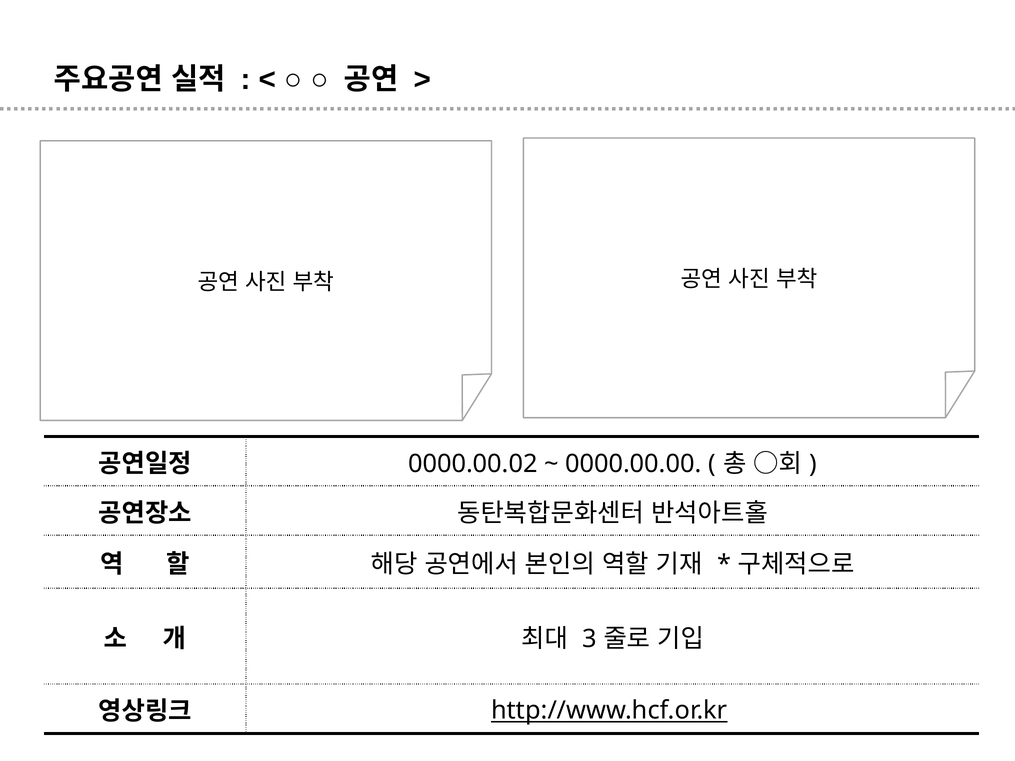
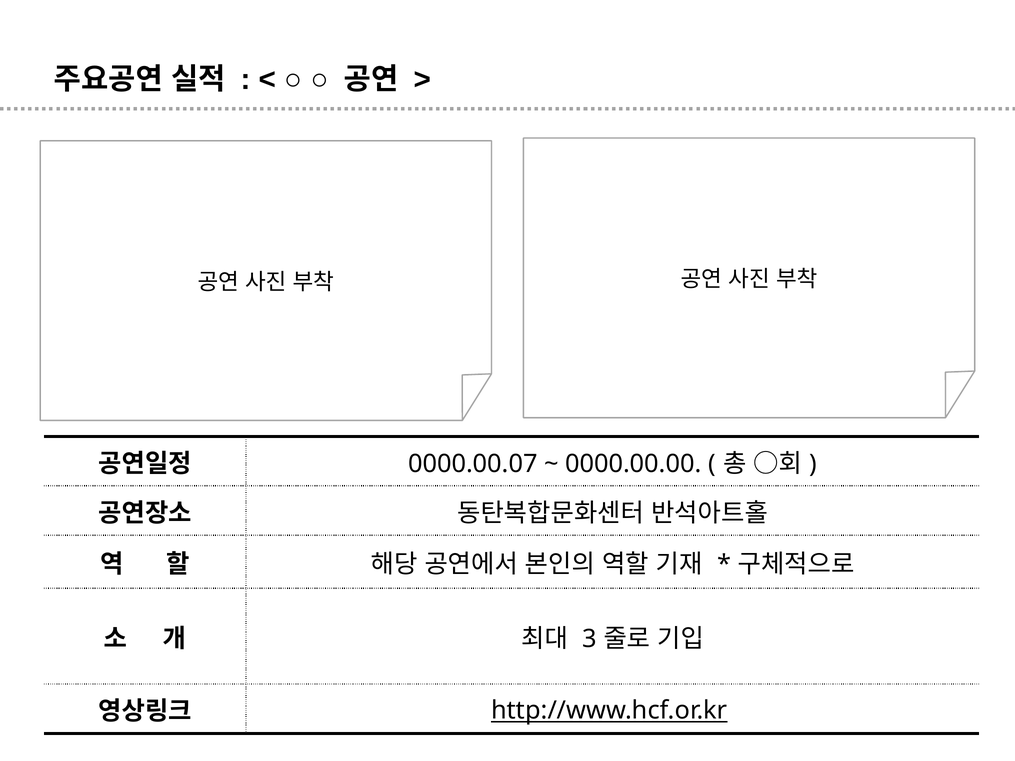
0000.00.02: 0000.00.02 -> 0000.00.07 (473, 464)
